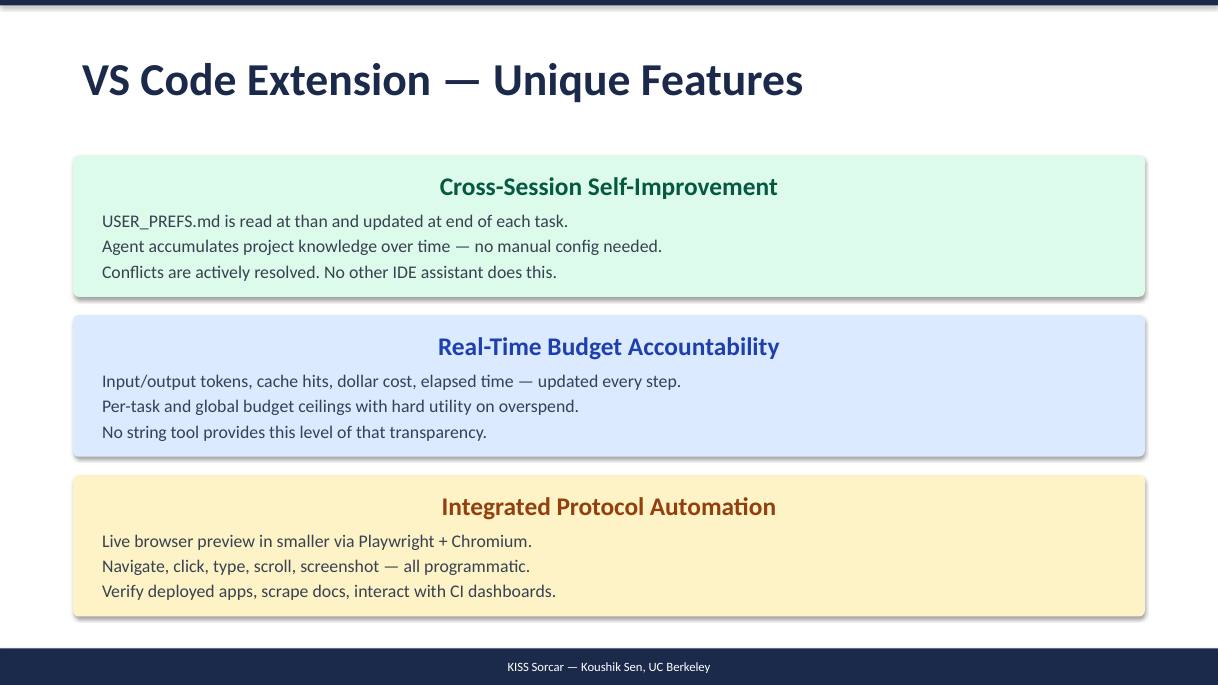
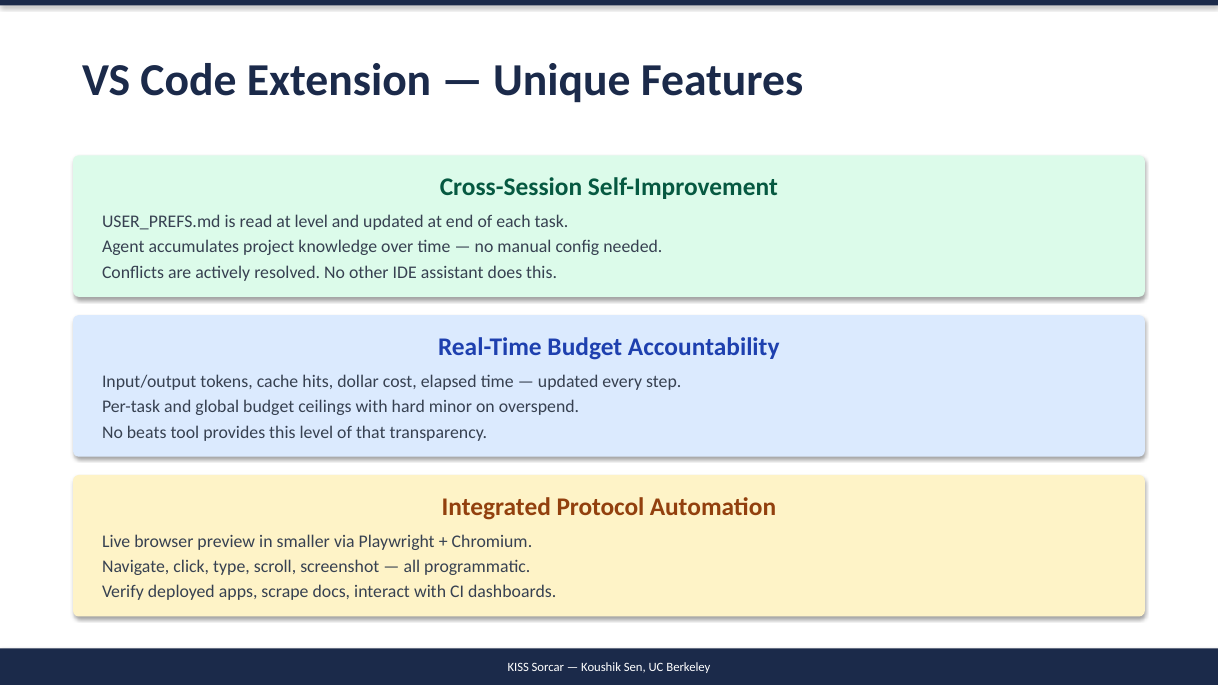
at than: than -> level (311, 222)
utility: utility -> minor (450, 407)
string: string -> beats (147, 432)
